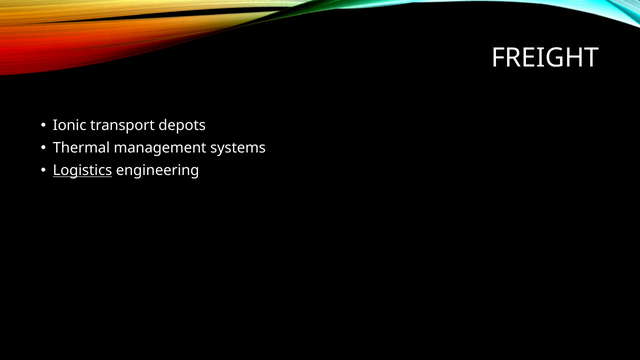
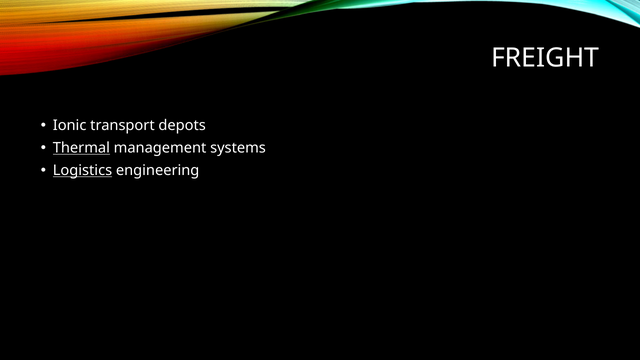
Thermal underline: none -> present (81, 148)
